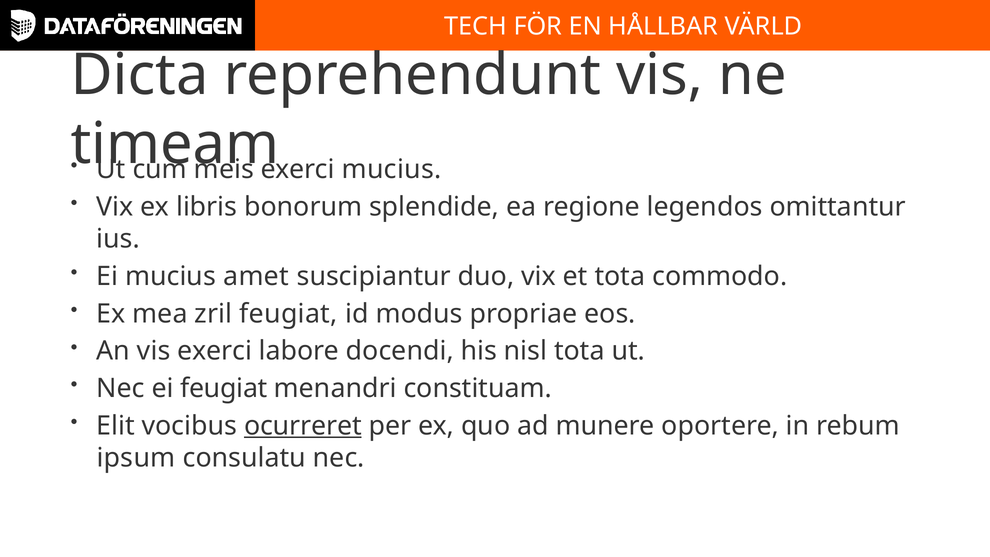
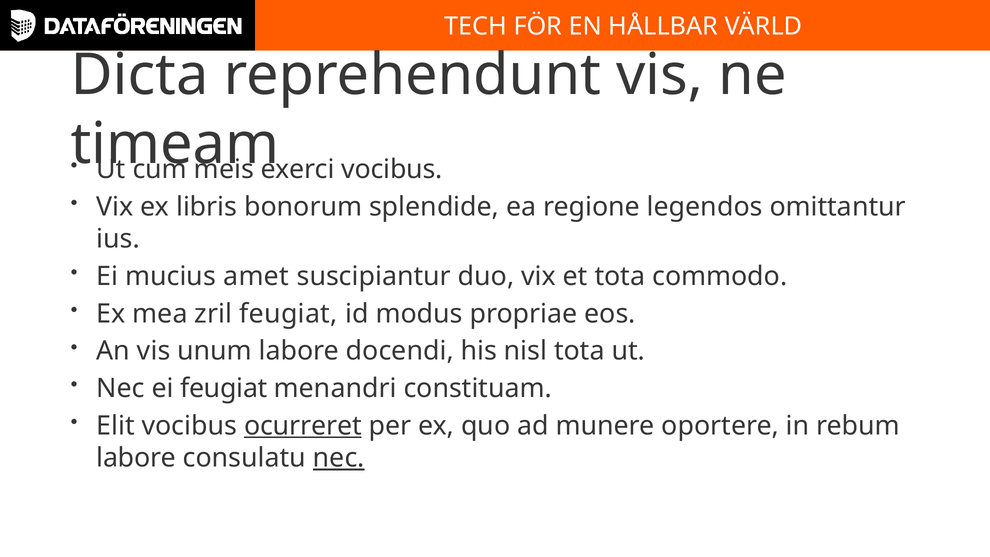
exerci mucius: mucius -> vocibus (392, 170)
vis exerci: exerci -> unum (215, 351)
ipsum: ipsum -> labore (136, 458)
nec underline: none -> present (339, 458)
